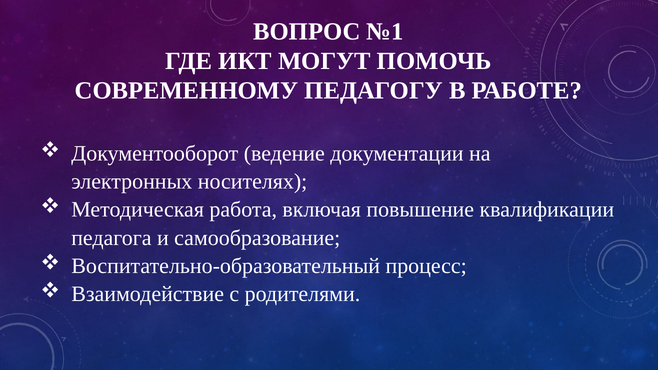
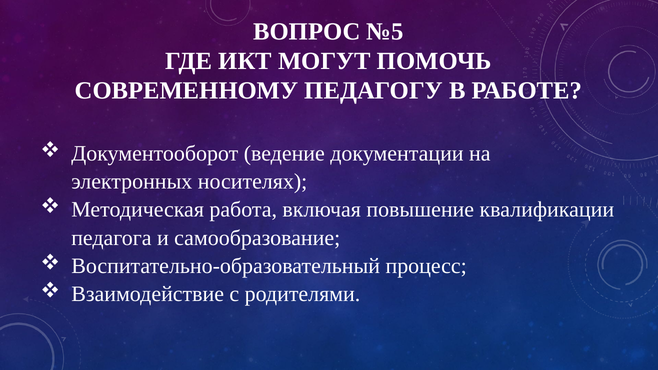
№1: №1 -> №5 (385, 31)
